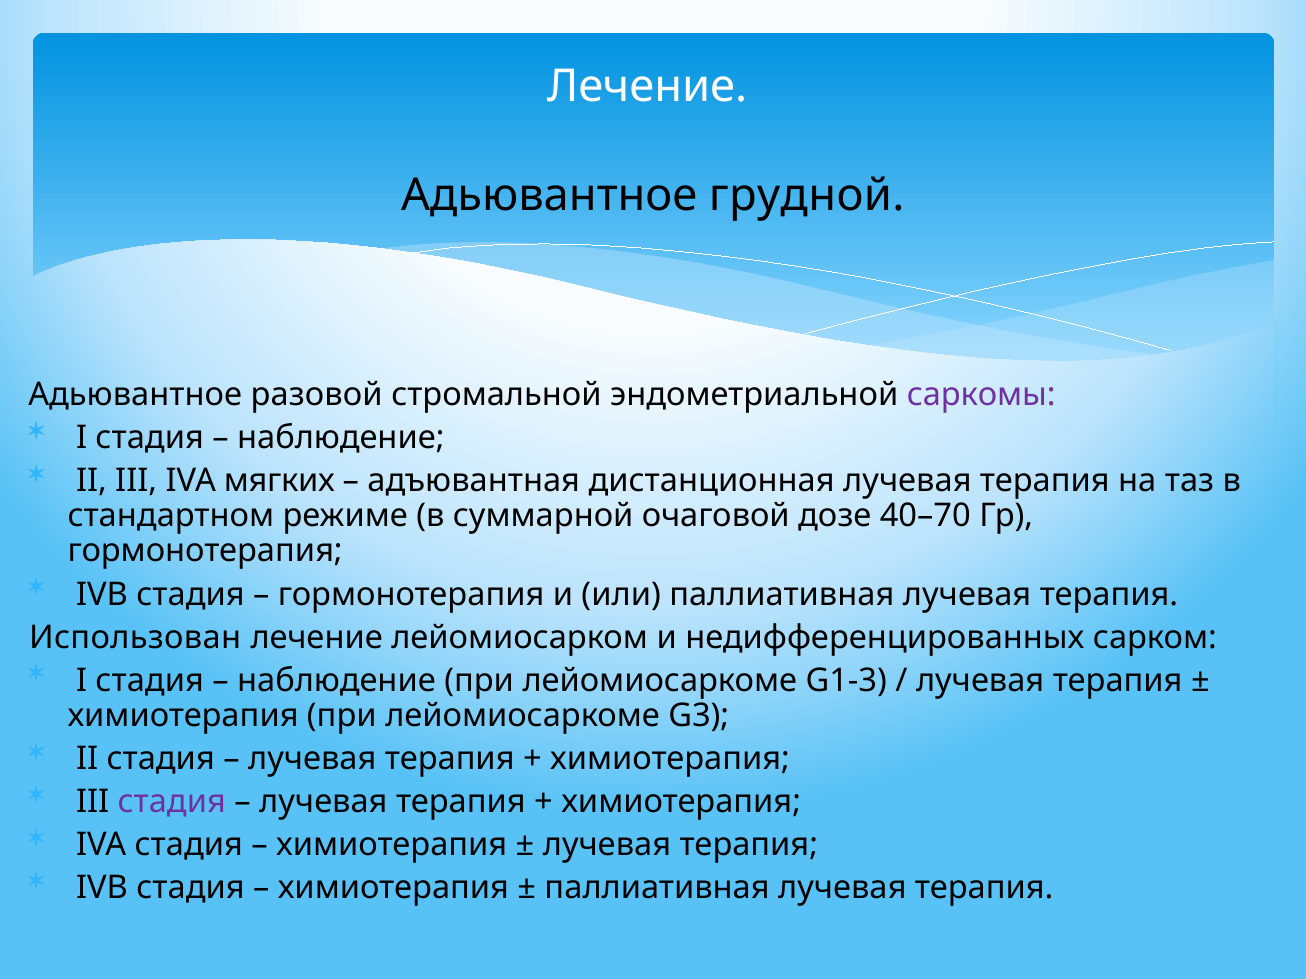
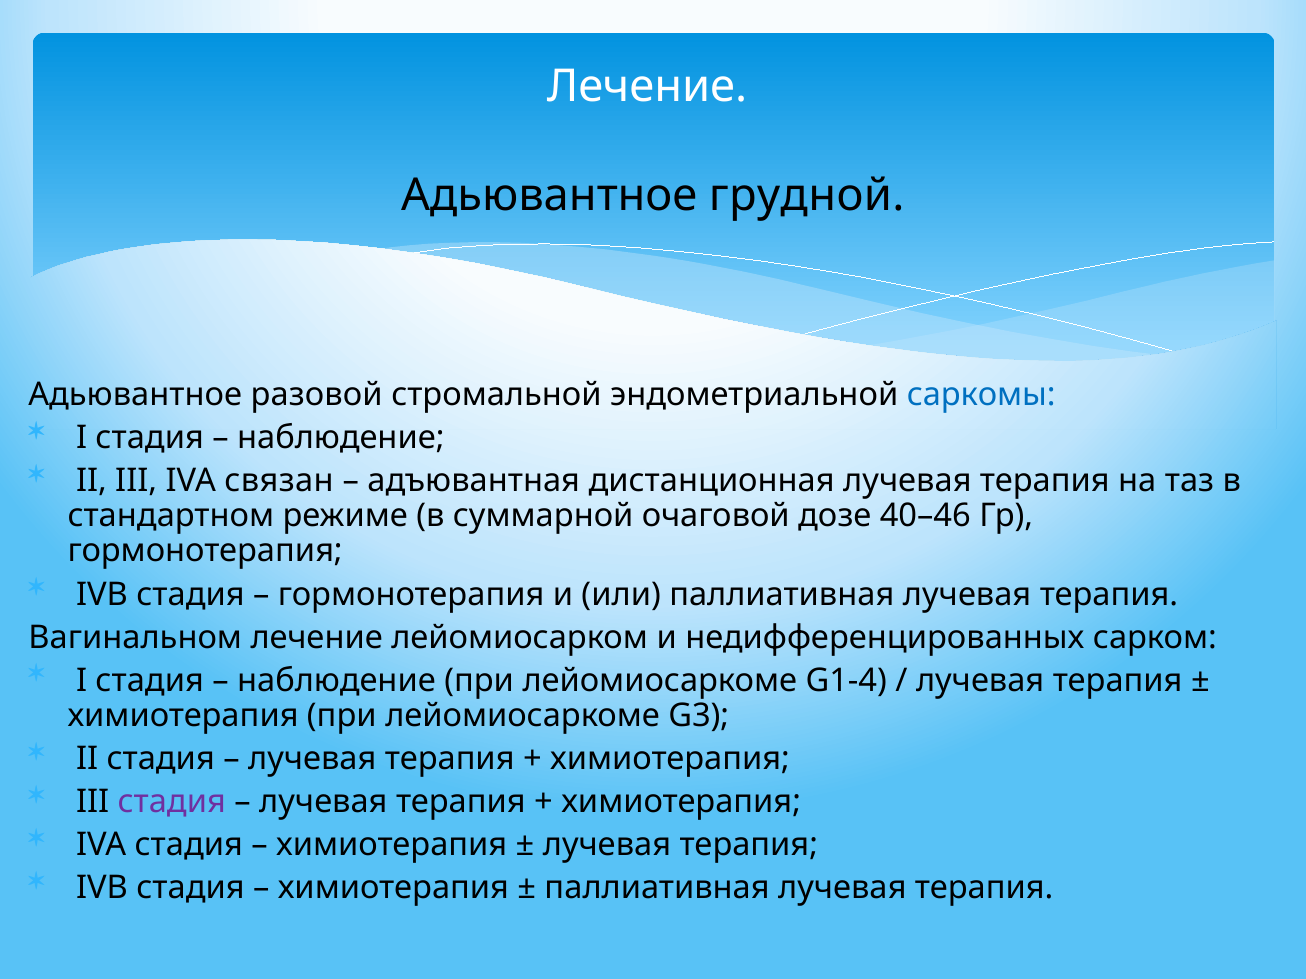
саркомы colour: purple -> blue (981, 395)
мягких: мягких -> связан (279, 481)
40–70: 40–70 -> 40–46 (925, 516)
Использован: Использован -> Вагинальном (135, 638)
G1-3: G1-3 -> G1-4 (846, 681)
